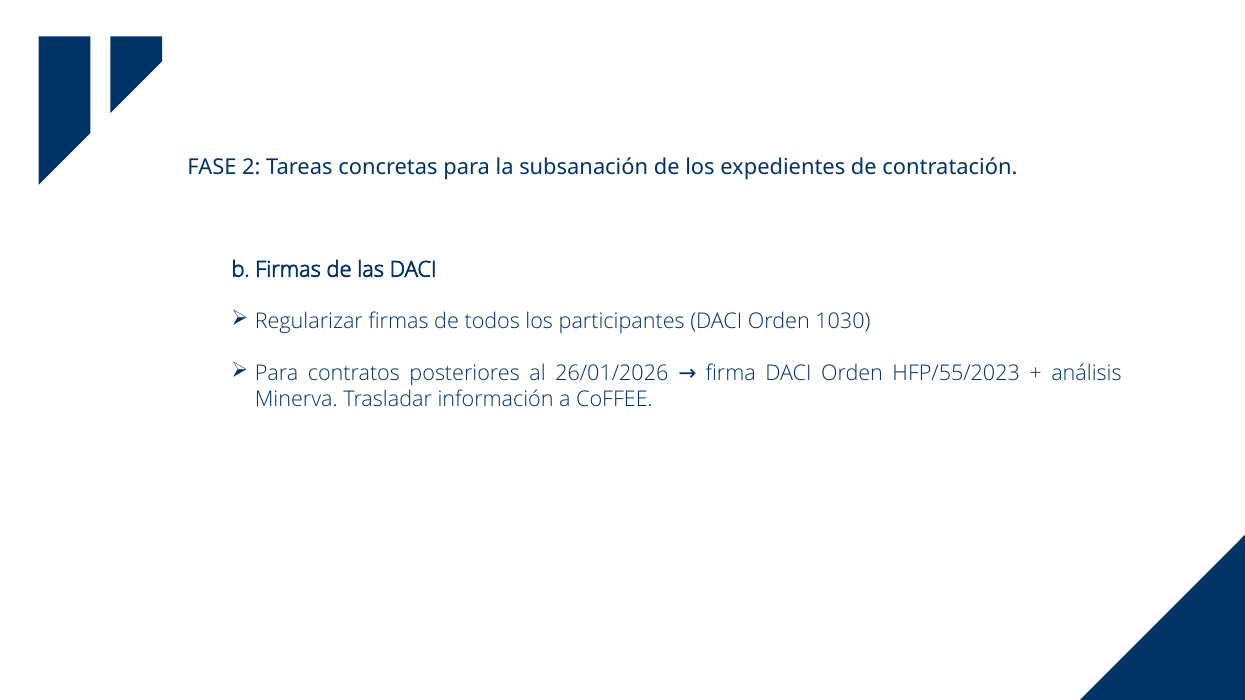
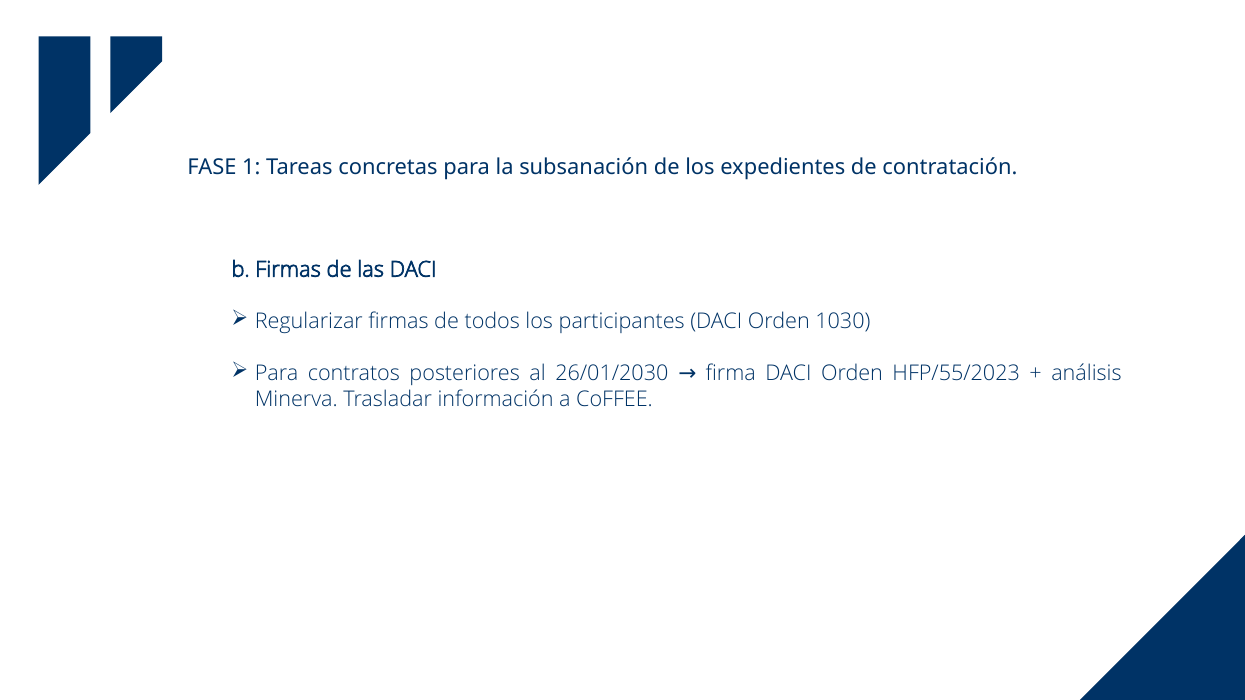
2: 2 -> 1 (251, 168)
26/01/2026: 26/01/2026 -> 26/01/2030 (612, 374)
